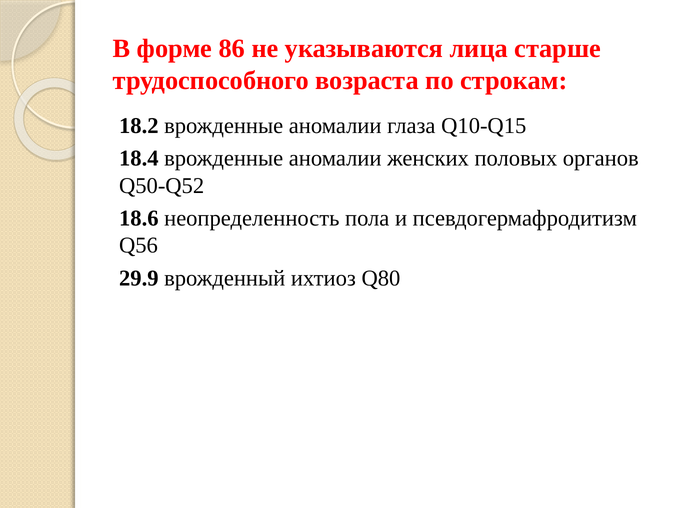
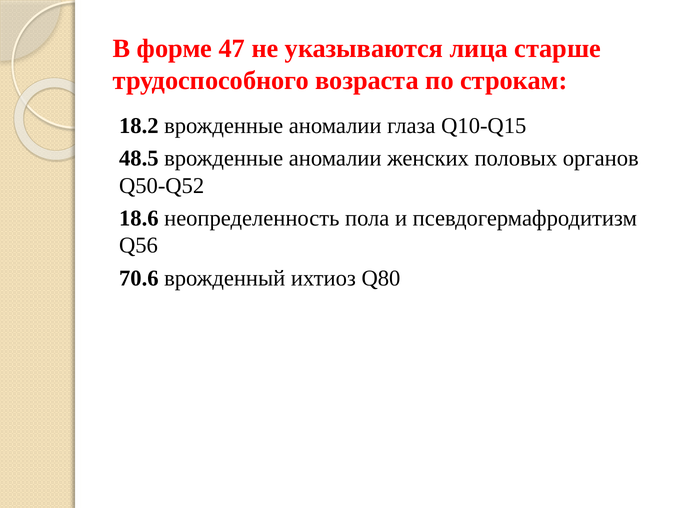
86: 86 -> 47 (232, 49)
18.4: 18.4 -> 48.5 (139, 158)
29.9: 29.9 -> 70.6 (139, 278)
